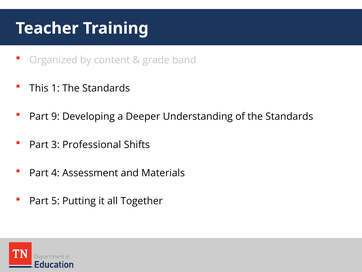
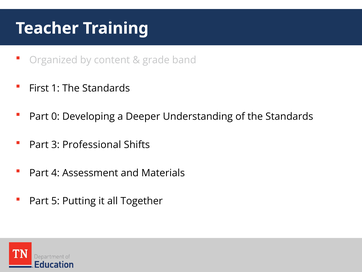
This: This -> First (39, 88)
9: 9 -> 0 (55, 116)
